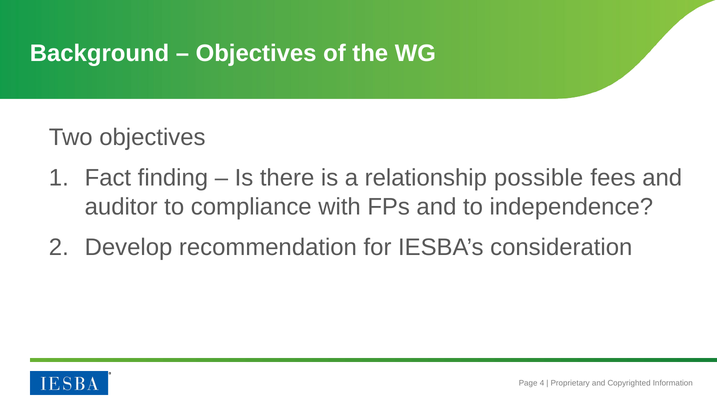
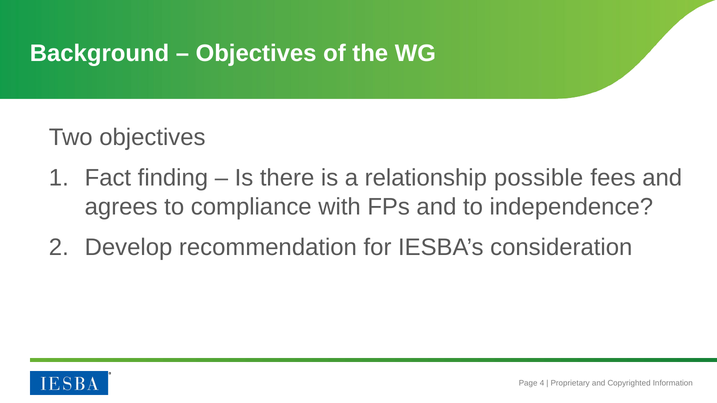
auditor: auditor -> agrees (121, 207)
